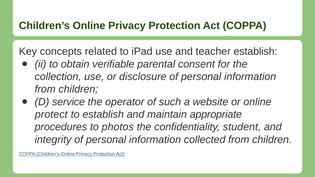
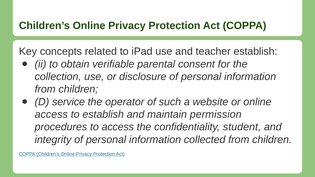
protect: protect -> access (51, 115)
appropriate: appropriate -> permission (216, 115)
to photos: photos -> access (118, 127)
